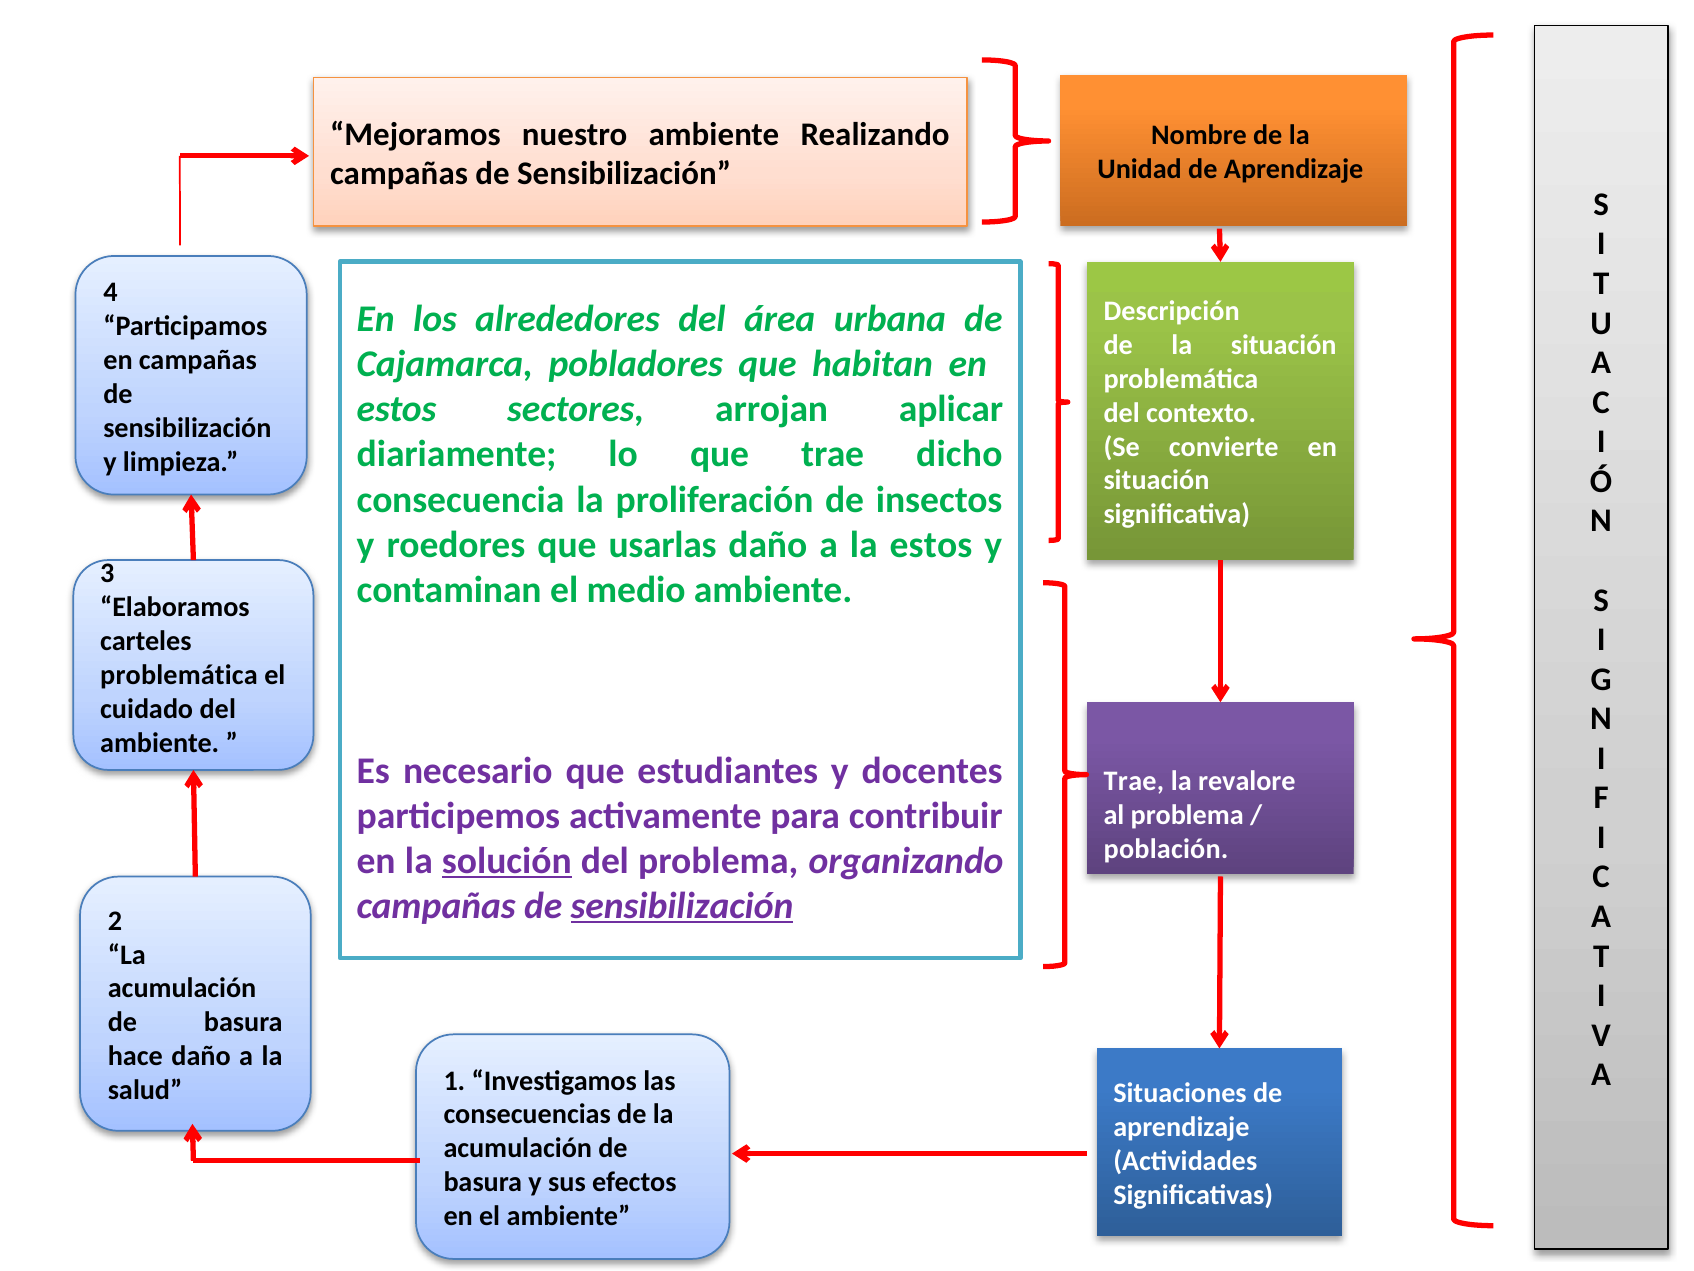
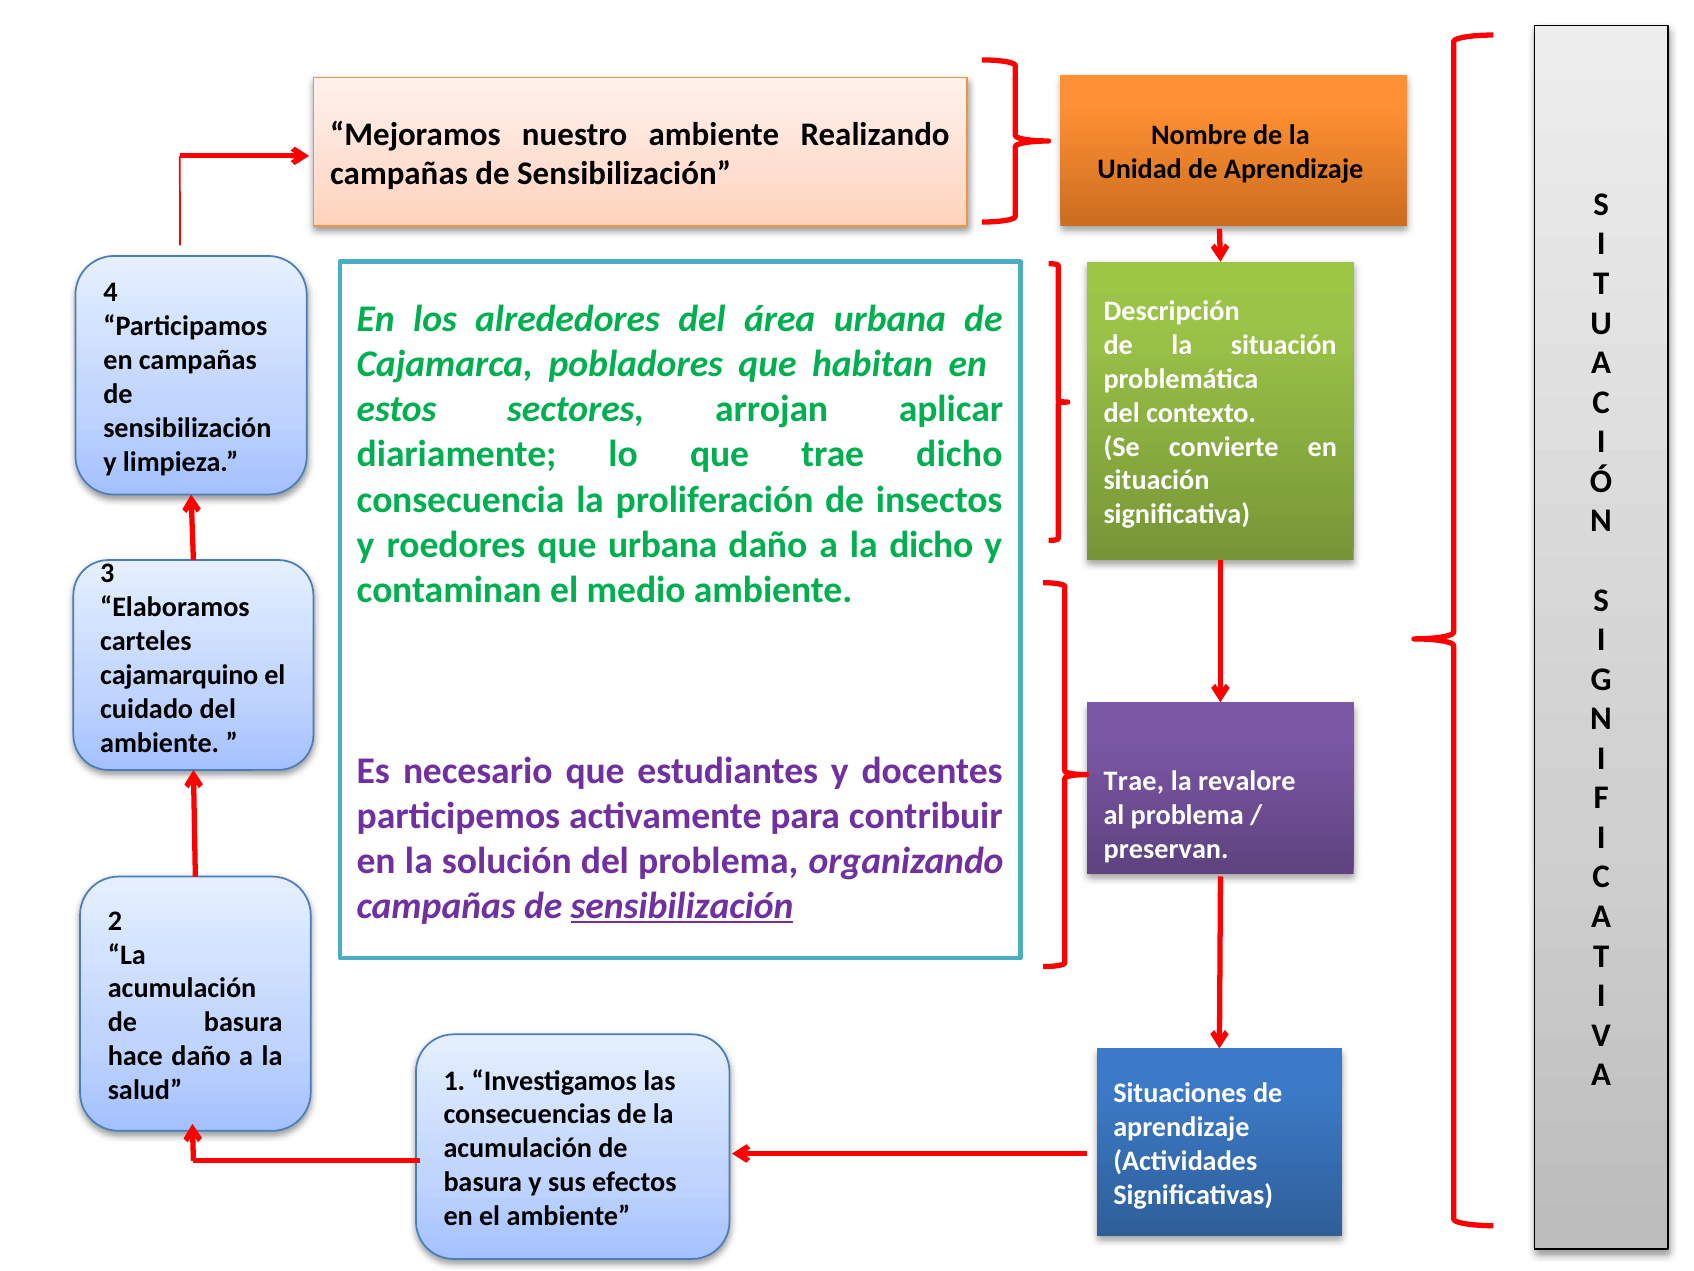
que usarlas: usarlas -> urbana (663, 545)
la estos: estos -> dicho (931, 545)
problemática: problemática -> cajamarquino (179, 675)
población: población -> preservan (1166, 849)
solución underline: present -> none (507, 861)
